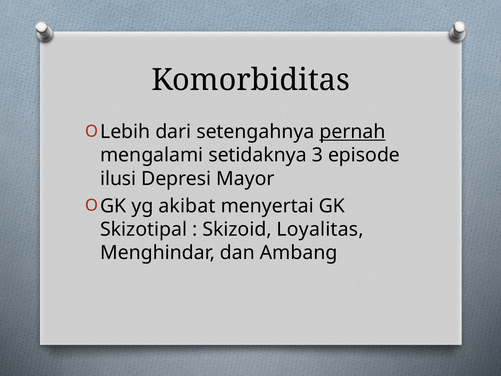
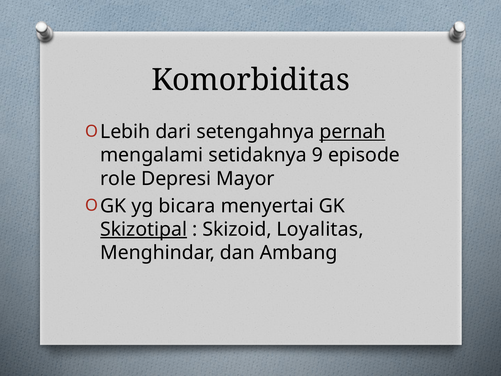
3: 3 -> 9 (317, 155)
ilusi: ilusi -> role (118, 178)
akibat: akibat -> bicara (187, 206)
Skizotipal underline: none -> present (144, 229)
